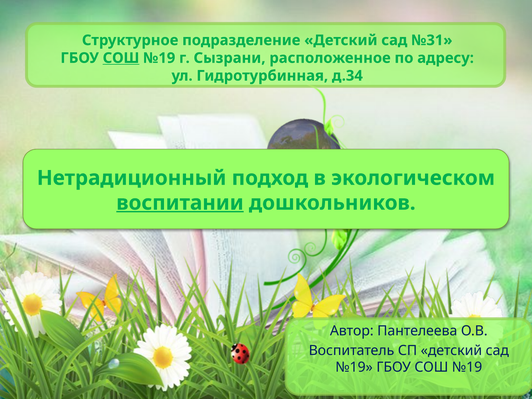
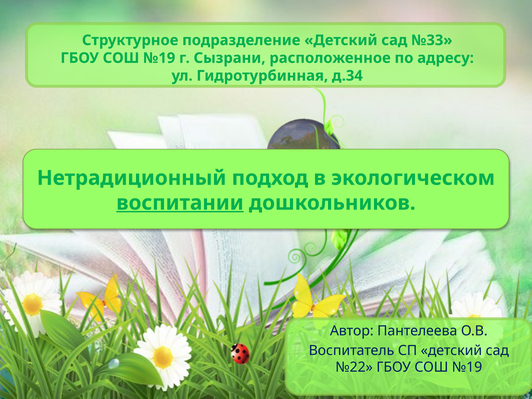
№31: №31 -> №33 (432, 40)
СОШ underline: present -> none (121, 58)
№19: №19 -> №22 (354, 367)
